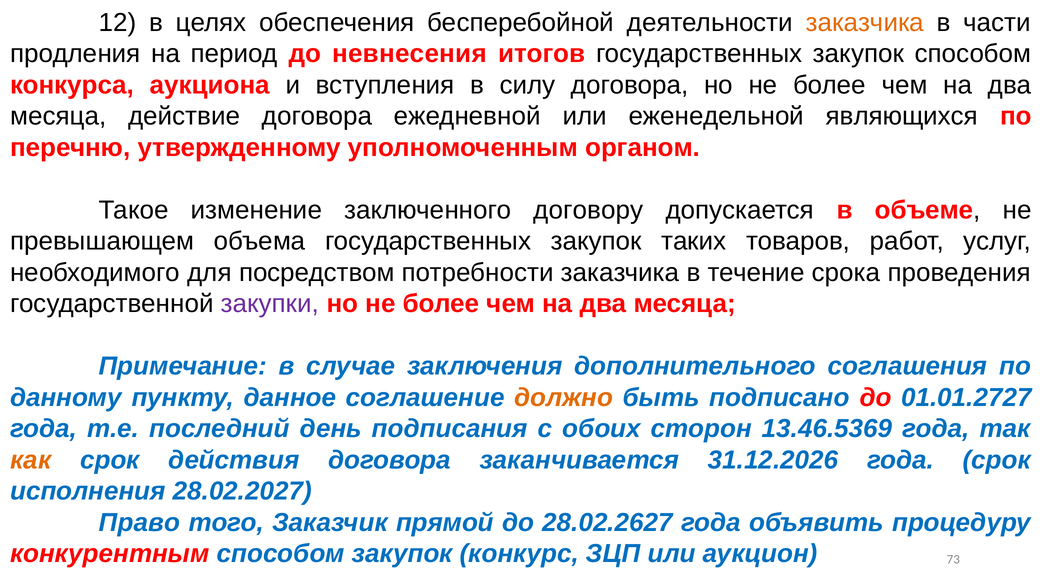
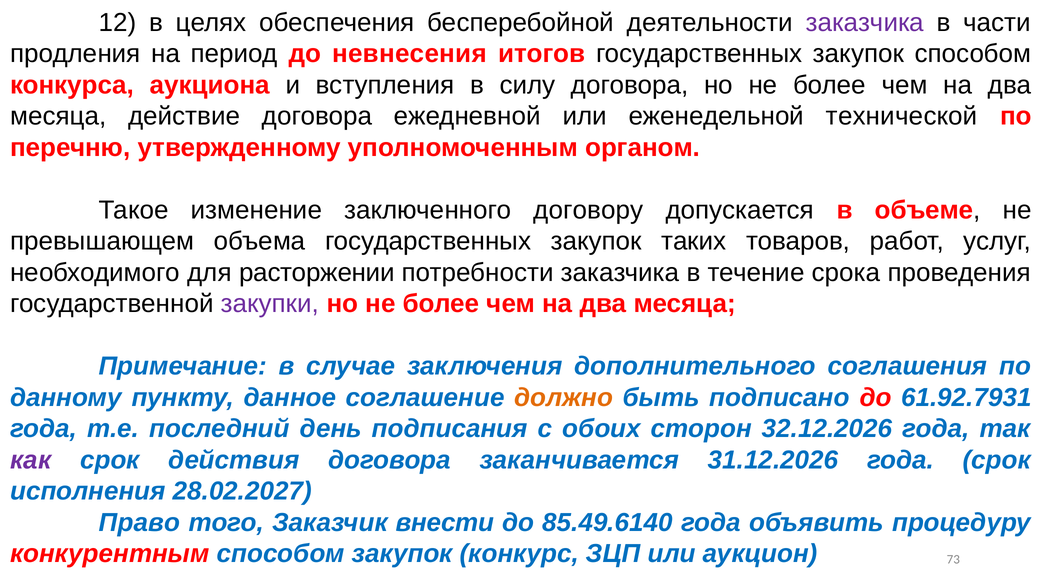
заказчика colour: orange -> purple (865, 23)
являющихся: являющихся -> технической (902, 116)
посредством: посредством -> расторжении (317, 273)
01.01.2727: 01.01.2727 -> 61.92.7931 (966, 398)
13.46.5369: 13.46.5369 -> 32.12.2026 (827, 429)
как colour: orange -> purple (31, 460)
прямой: прямой -> внести (445, 523)
28.02.2627: 28.02.2627 -> 85.49.6140 (607, 523)
